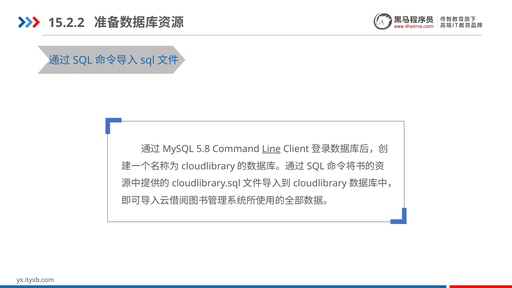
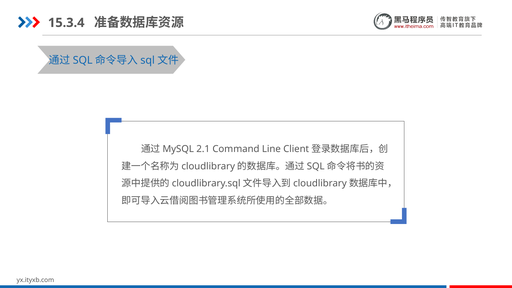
15.2.2: 15.2.2 -> 15.3.4 (66, 23)
5.8: 5.8 -> 2.1 (203, 149)
Line underline: present -> none (271, 149)
